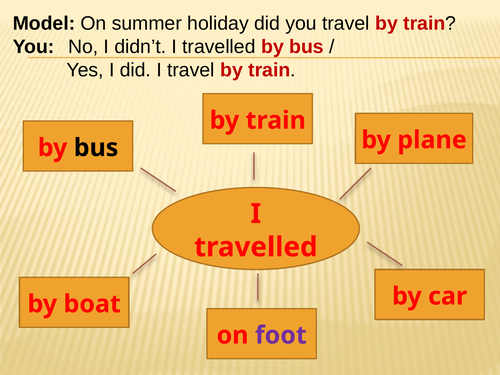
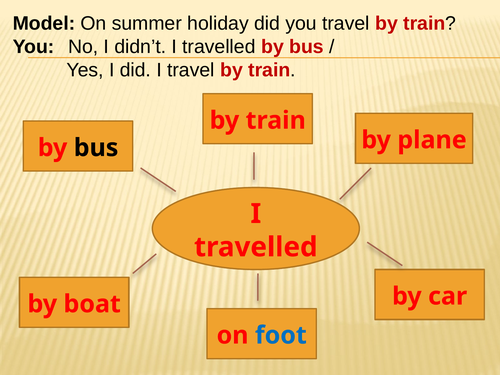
foot colour: purple -> blue (281, 335)
